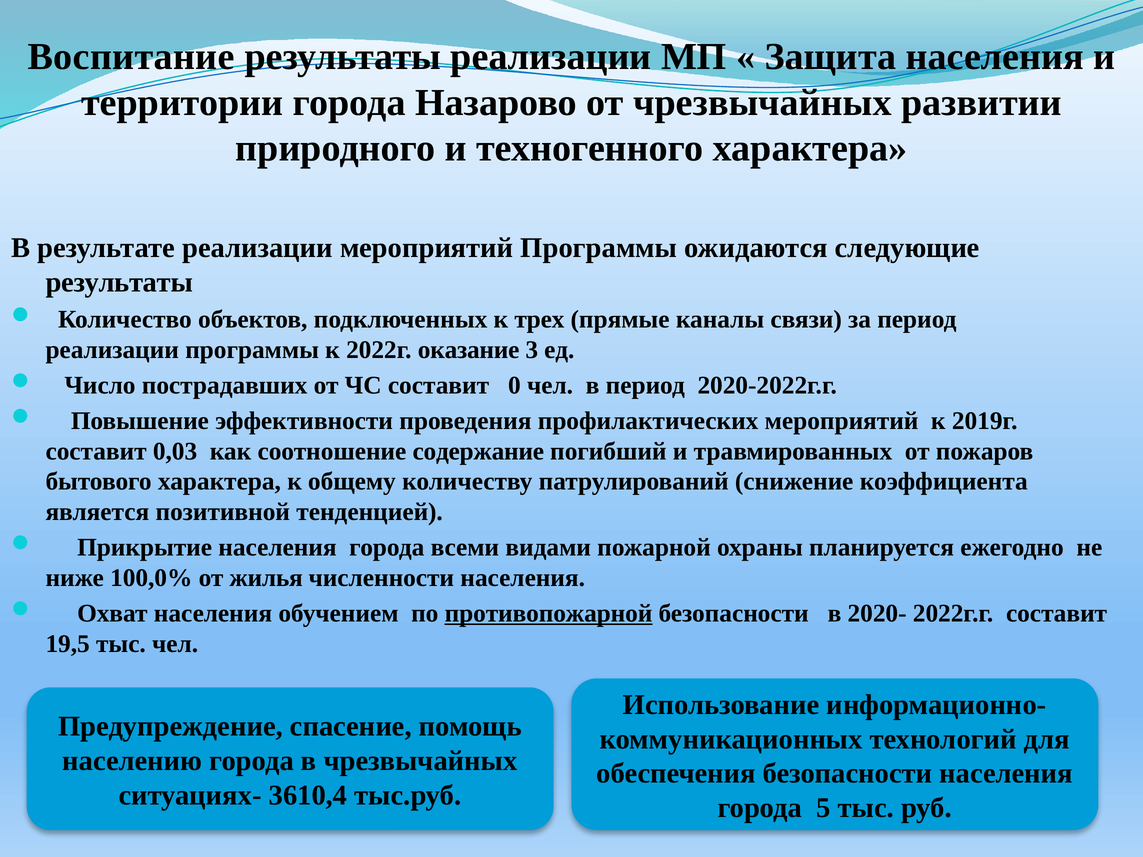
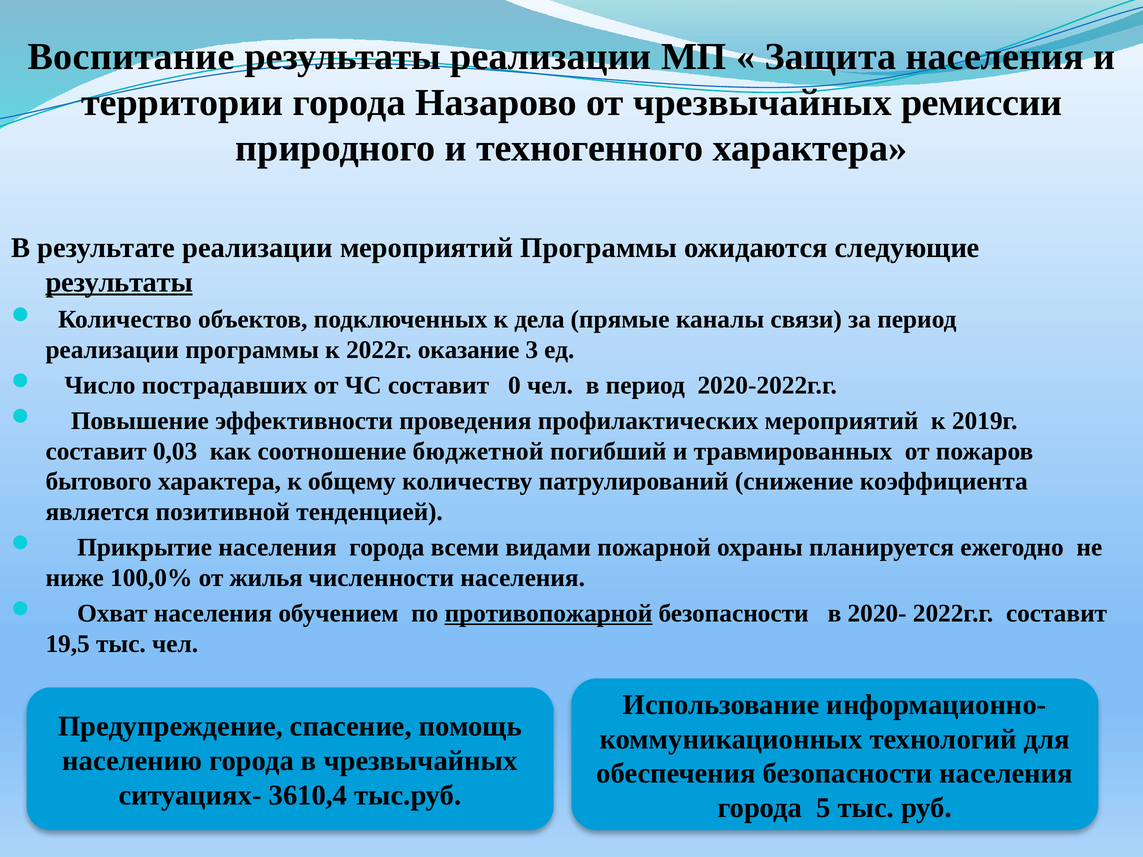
развитии: развитии -> ремиссии (982, 103)
результаты underline: none -> present (119, 282)
трех: трех -> дела (539, 319)
содержание: содержание -> бюджетной (478, 451)
